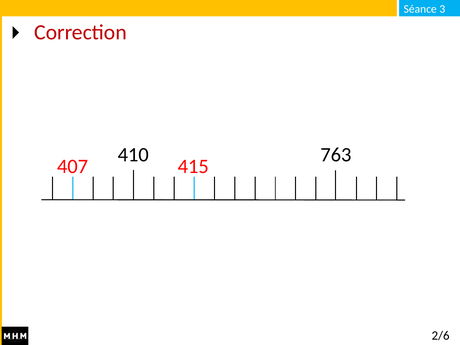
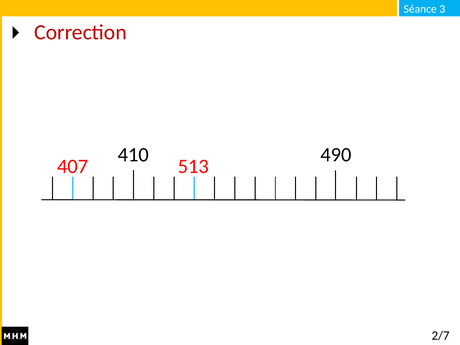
763: 763 -> 490 (336, 155)
415: 415 -> 513 (193, 166)
2/6: 2/6 -> 2/7 (441, 336)
